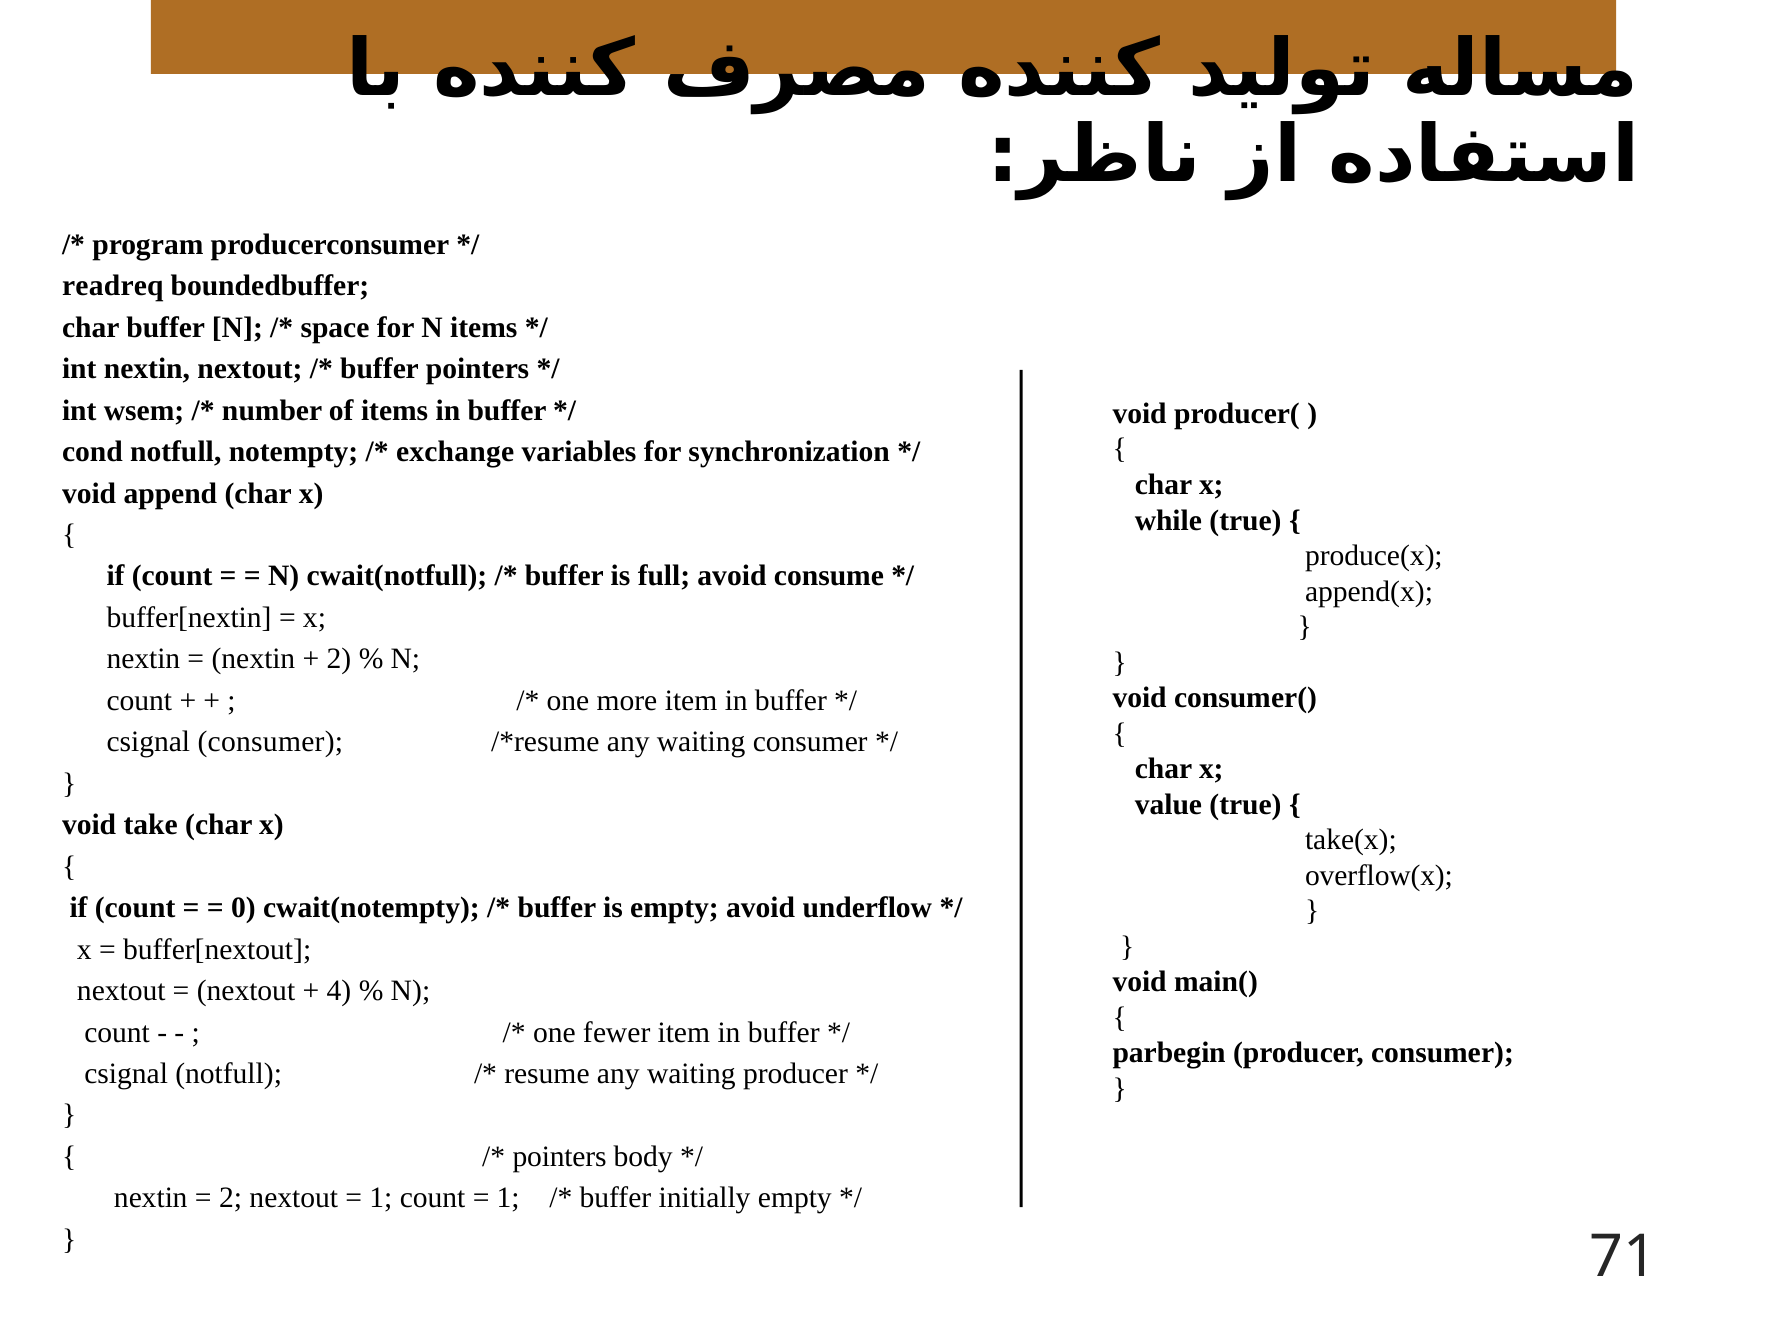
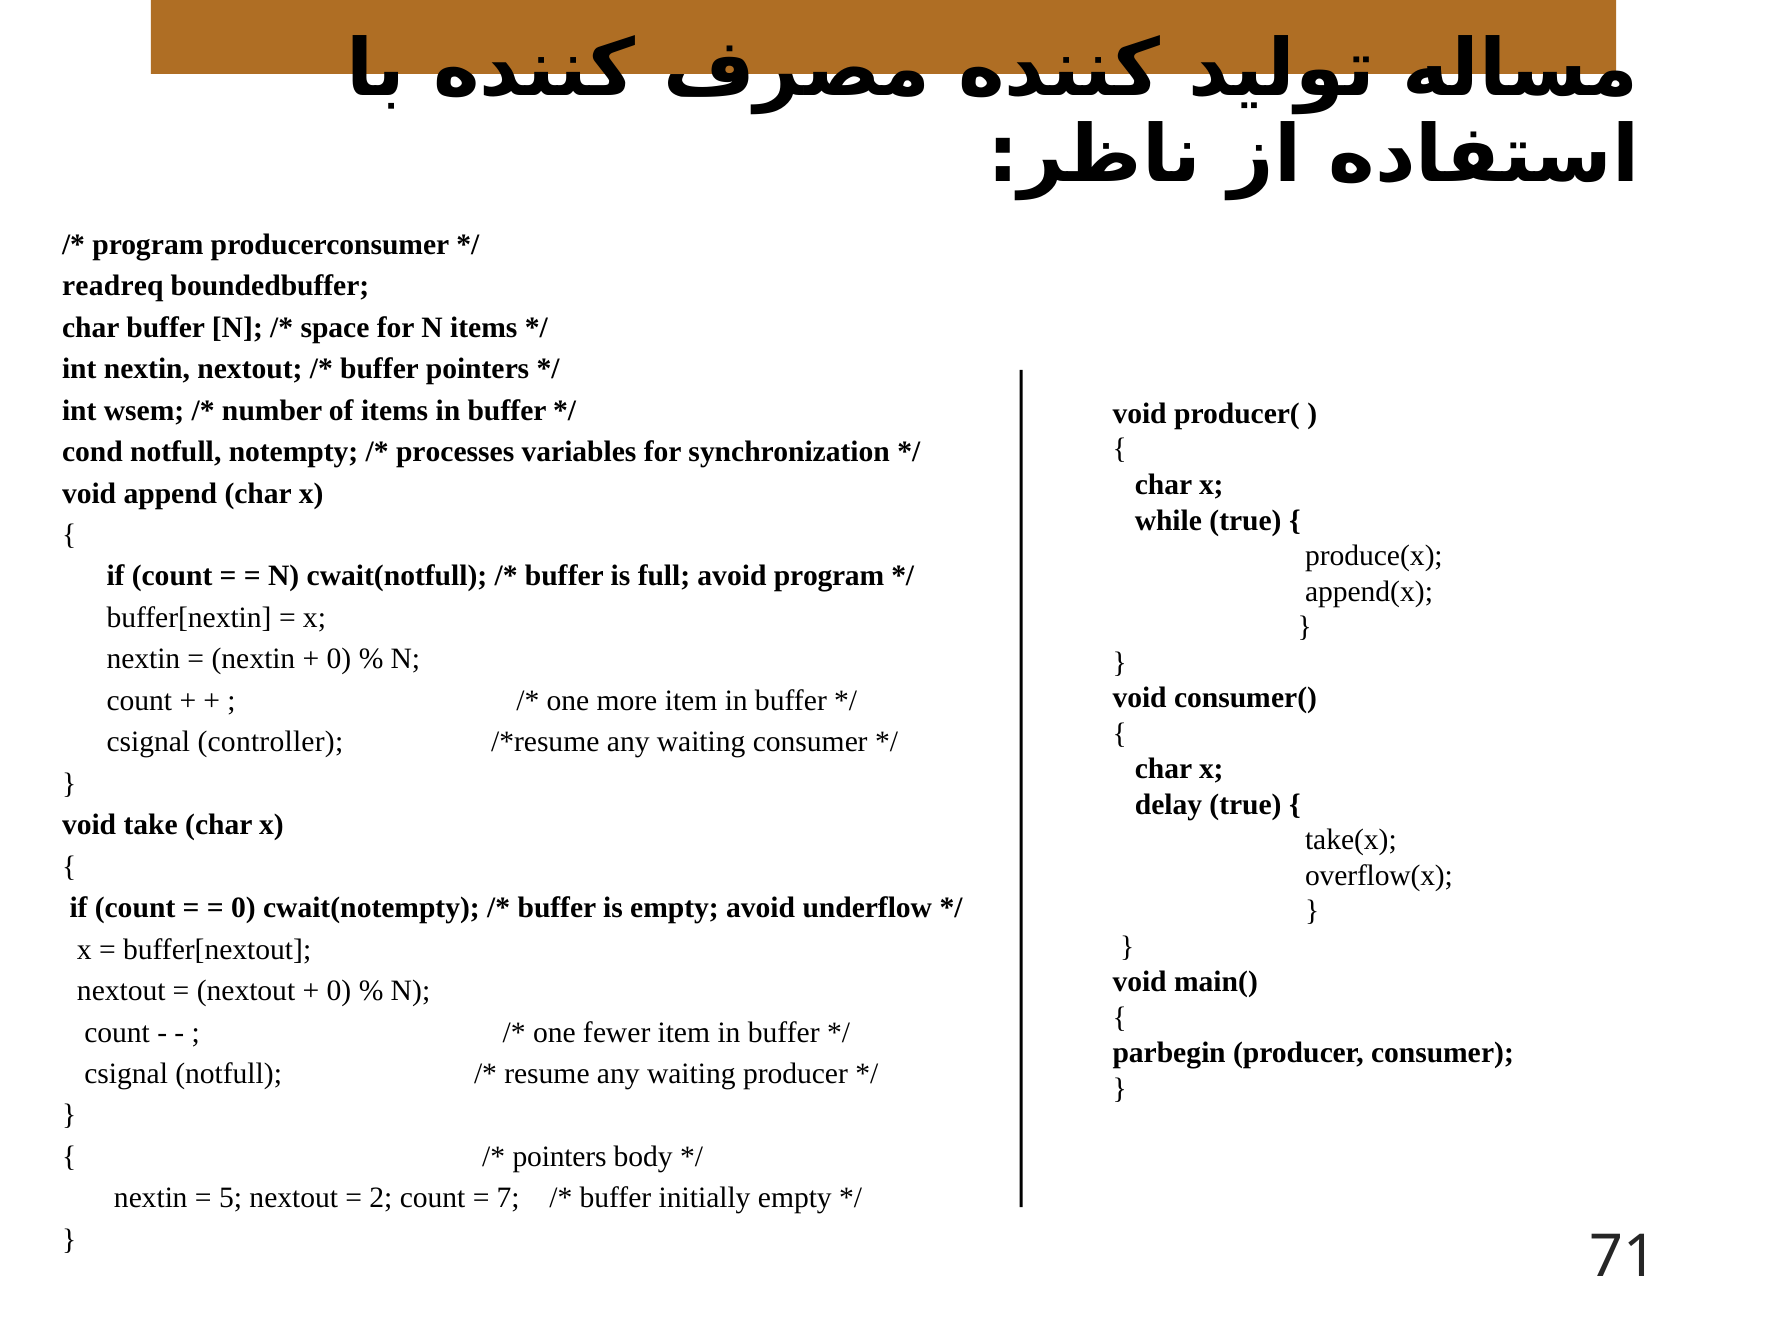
exchange: exchange -> processes (455, 452)
avoid consume: consume -> program (829, 576)
2: 2 -> 0 (339, 659)
csignal consumer: consumer -> controller (270, 742)
value: value -> delay (1168, 804)
4: 4 -> 0 (339, 991)
2: 2 -> 5 (231, 1198)
1: 1 -> 2 (381, 1198)
1: 1 -> 7 (508, 1198)
